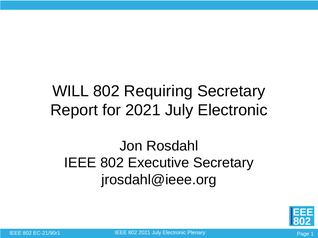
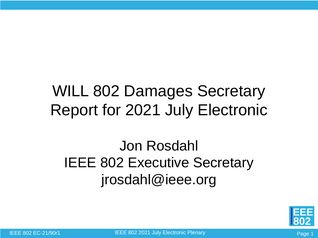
Requiring: Requiring -> Damages (158, 91)
